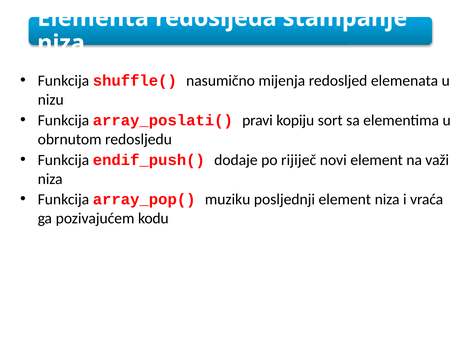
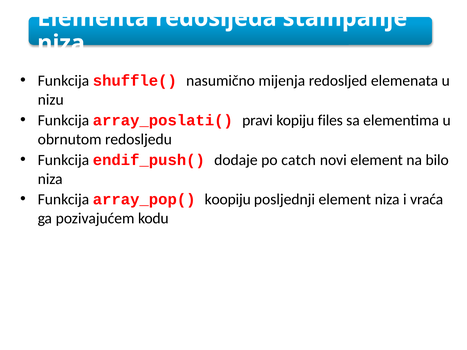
sort: sort -> files (330, 120)
rijiječ: rijiječ -> catch (299, 160)
važi: važi -> bilo (437, 160)
muziku: muziku -> koopiju (228, 199)
